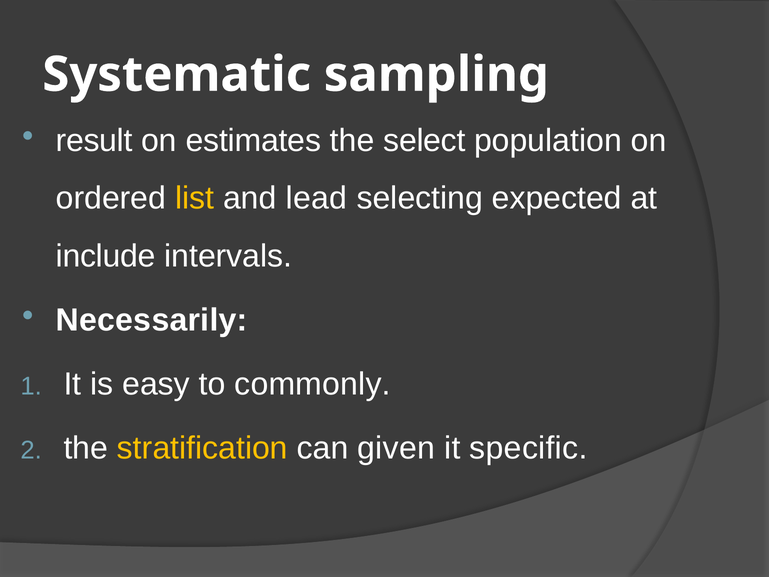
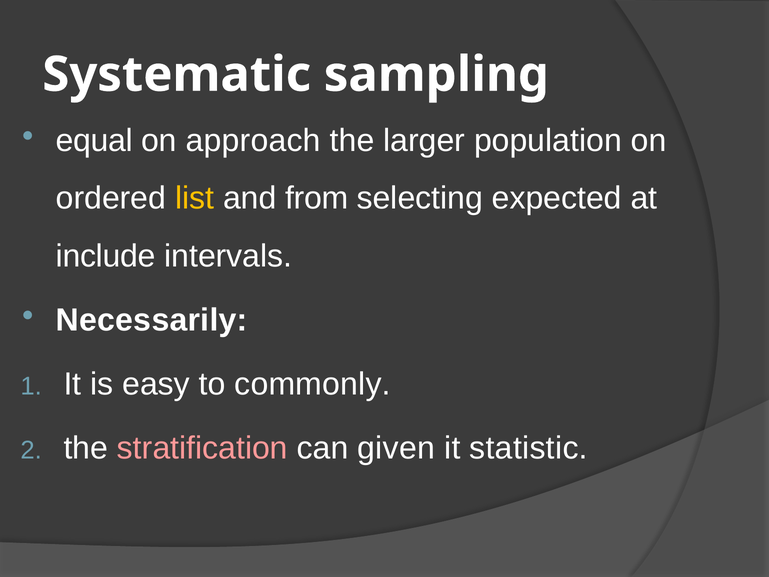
result: result -> equal (94, 141)
estimates: estimates -> approach (253, 141)
select: select -> larger (424, 141)
lead: lead -> from (317, 198)
stratification colour: yellow -> pink (202, 448)
specific: specific -> statistic (529, 448)
